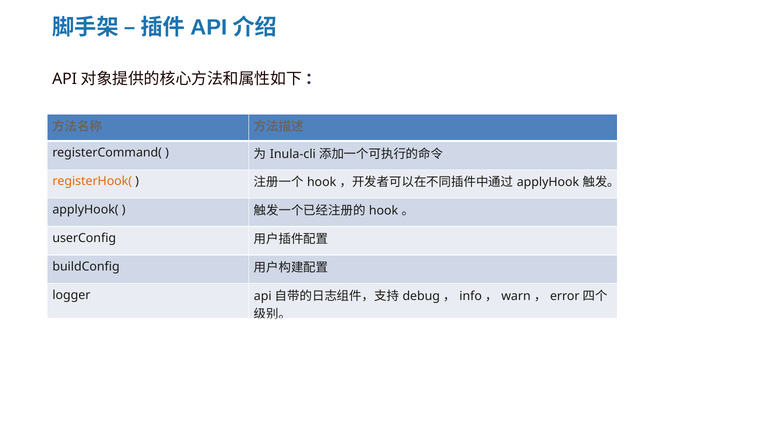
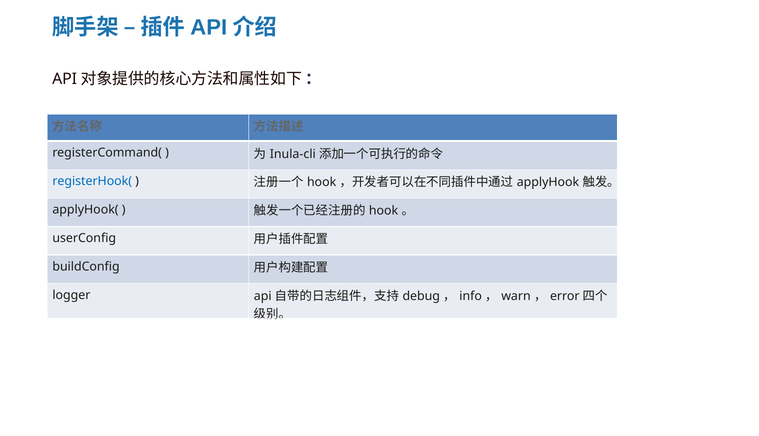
registerHook( colour: orange -> blue (92, 181)
